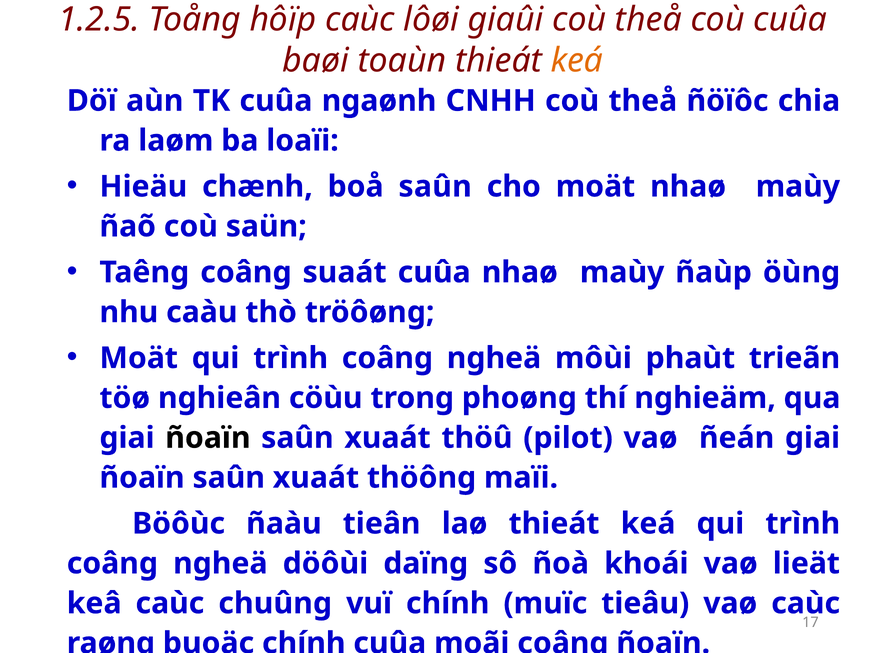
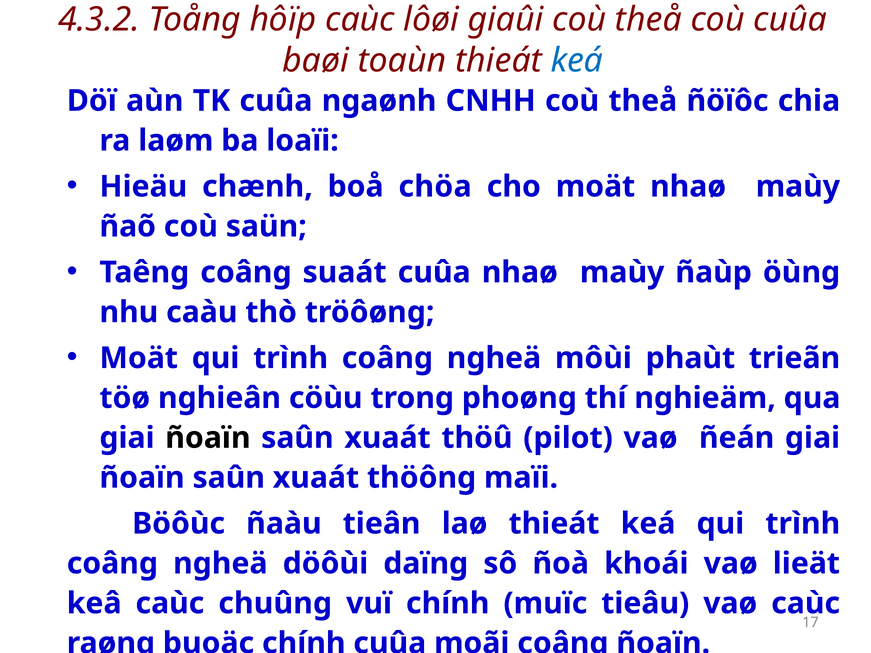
1.2.5: 1.2.5 -> 4.3.2 (99, 20)
keá colour: orange -> blue (577, 60)
boå saûn: saûn -> chöa (435, 187)
